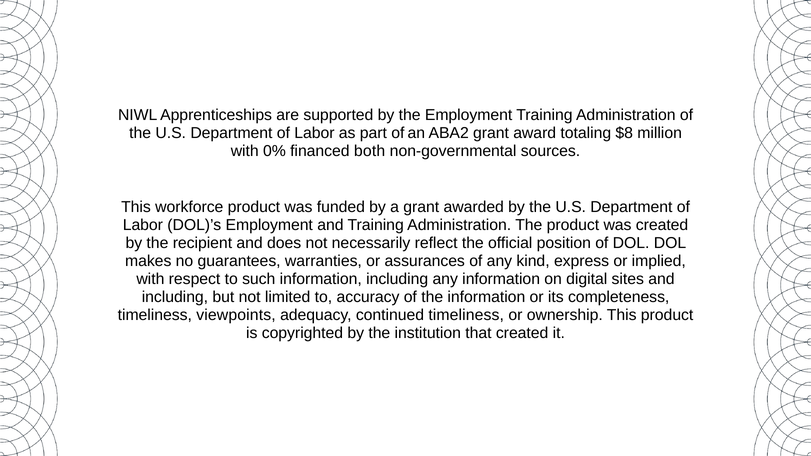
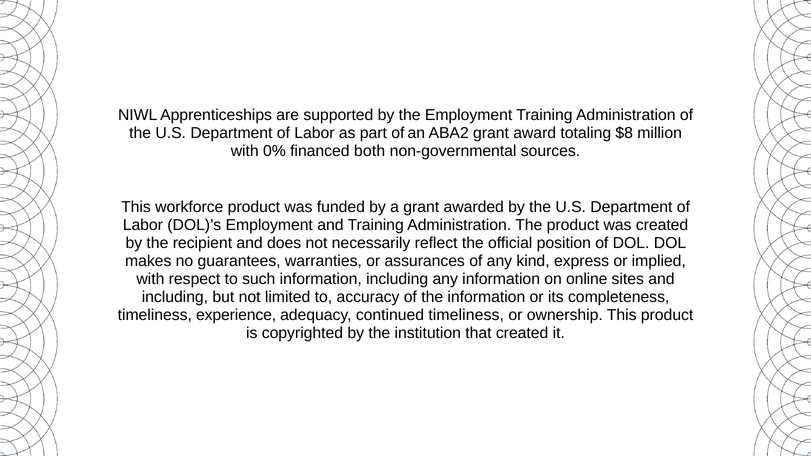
digital: digital -> online (587, 279)
viewpoints: viewpoints -> experience (236, 315)
